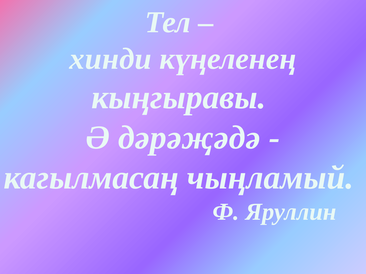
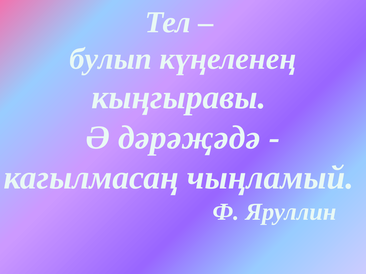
хинди: хинди -> булып (111, 59)
